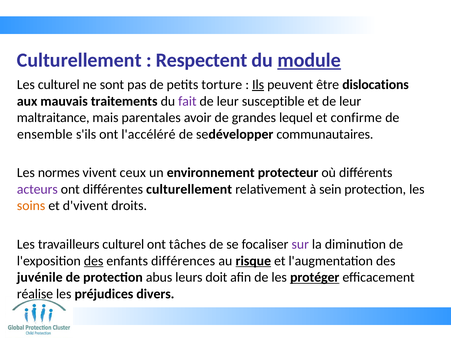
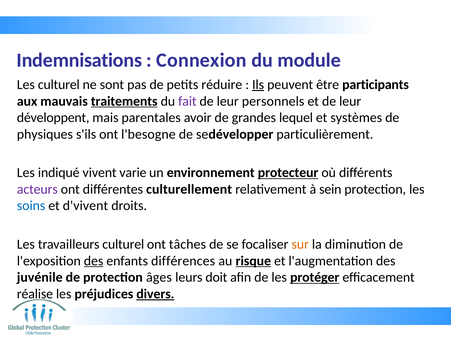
Culturellement: Culturellement -> Indemnisations (79, 60)
Respectent: Respectent -> Connexion (201, 60)
module underline: present -> none (309, 60)
torture: torture -> réduire (222, 85)
dislocations: dislocations -> participants (376, 85)
traitements underline: none -> present (124, 101)
susceptible: susceptible -> personnels (273, 101)
maltraitance: maltraitance -> développent (53, 118)
confirme: confirme -> systèmes (356, 118)
ensemble: ensemble -> physiques (45, 134)
l'accéléré: l'accéléré -> l'besogne (148, 134)
communautaires: communautaires -> particulièrement (325, 134)
normes: normes -> indiqué (59, 173)
ceux: ceux -> varie (133, 173)
protecteur underline: none -> present (288, 173)
soins colour: orange -> blue (31, 206)
sur colour: purple -> orange (300, 244)
abus: abus -> âges (159, 278)
divers underline: none -> present (155, 294)
